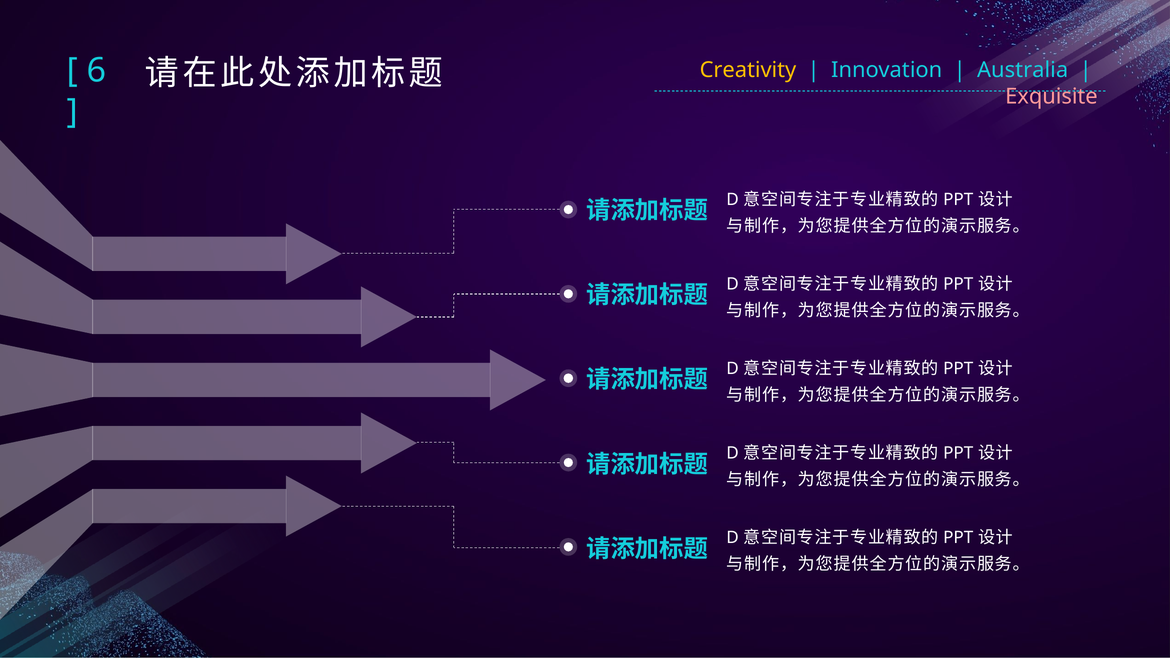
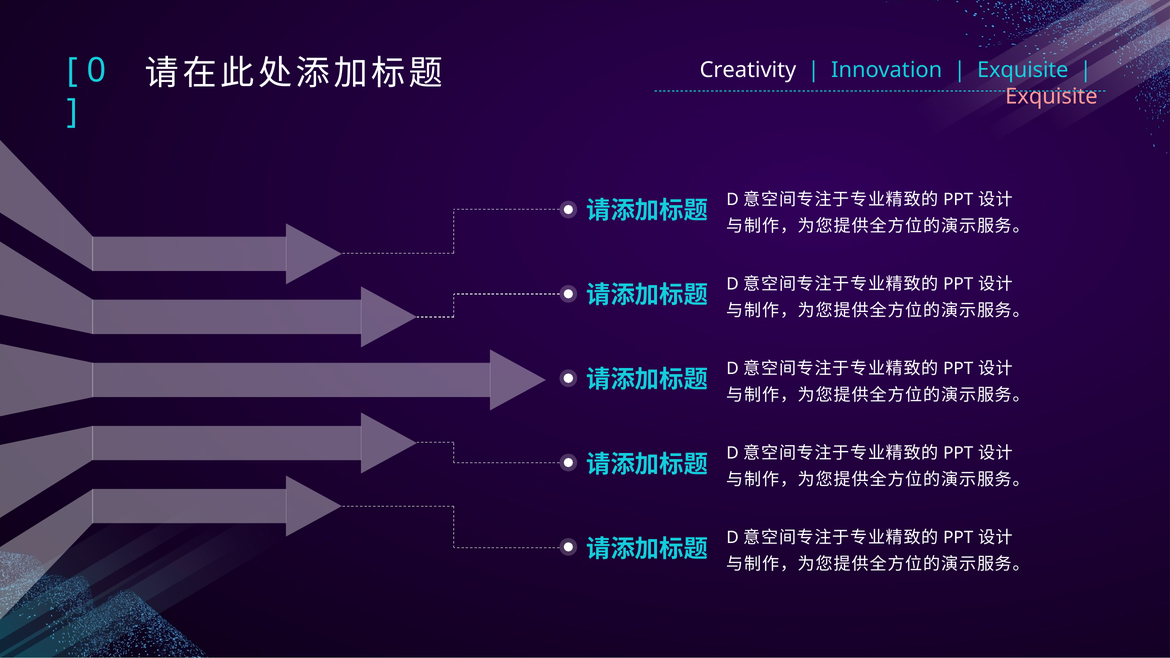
Creativity colour: yellow -> white (748, 70)
Australia: Australia -> Exquisite (1023, 70)
6: 6 -> 0 (97, 71)
